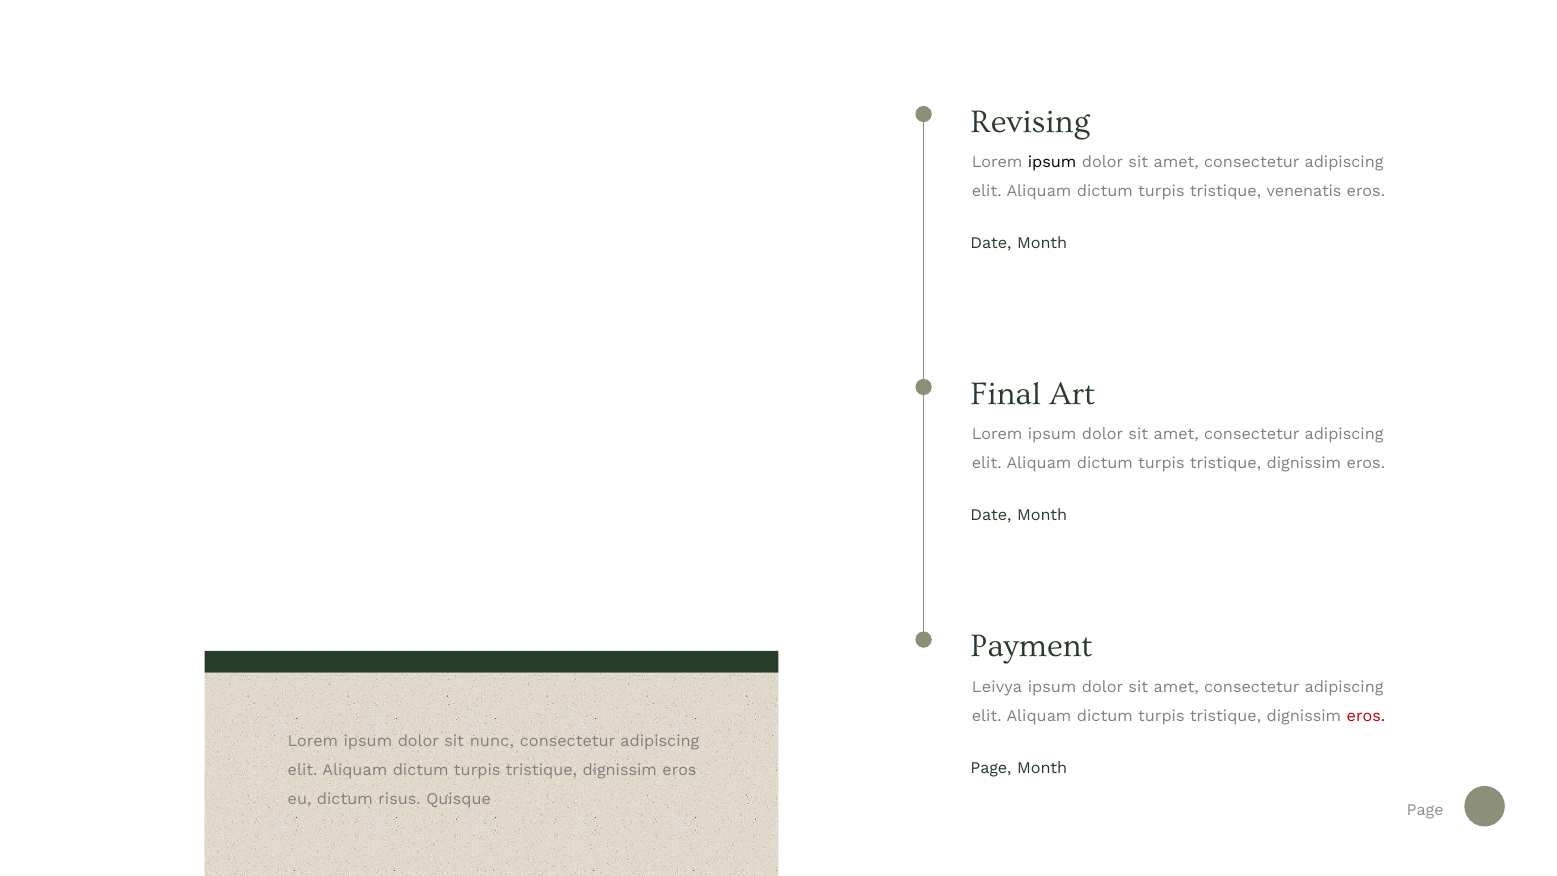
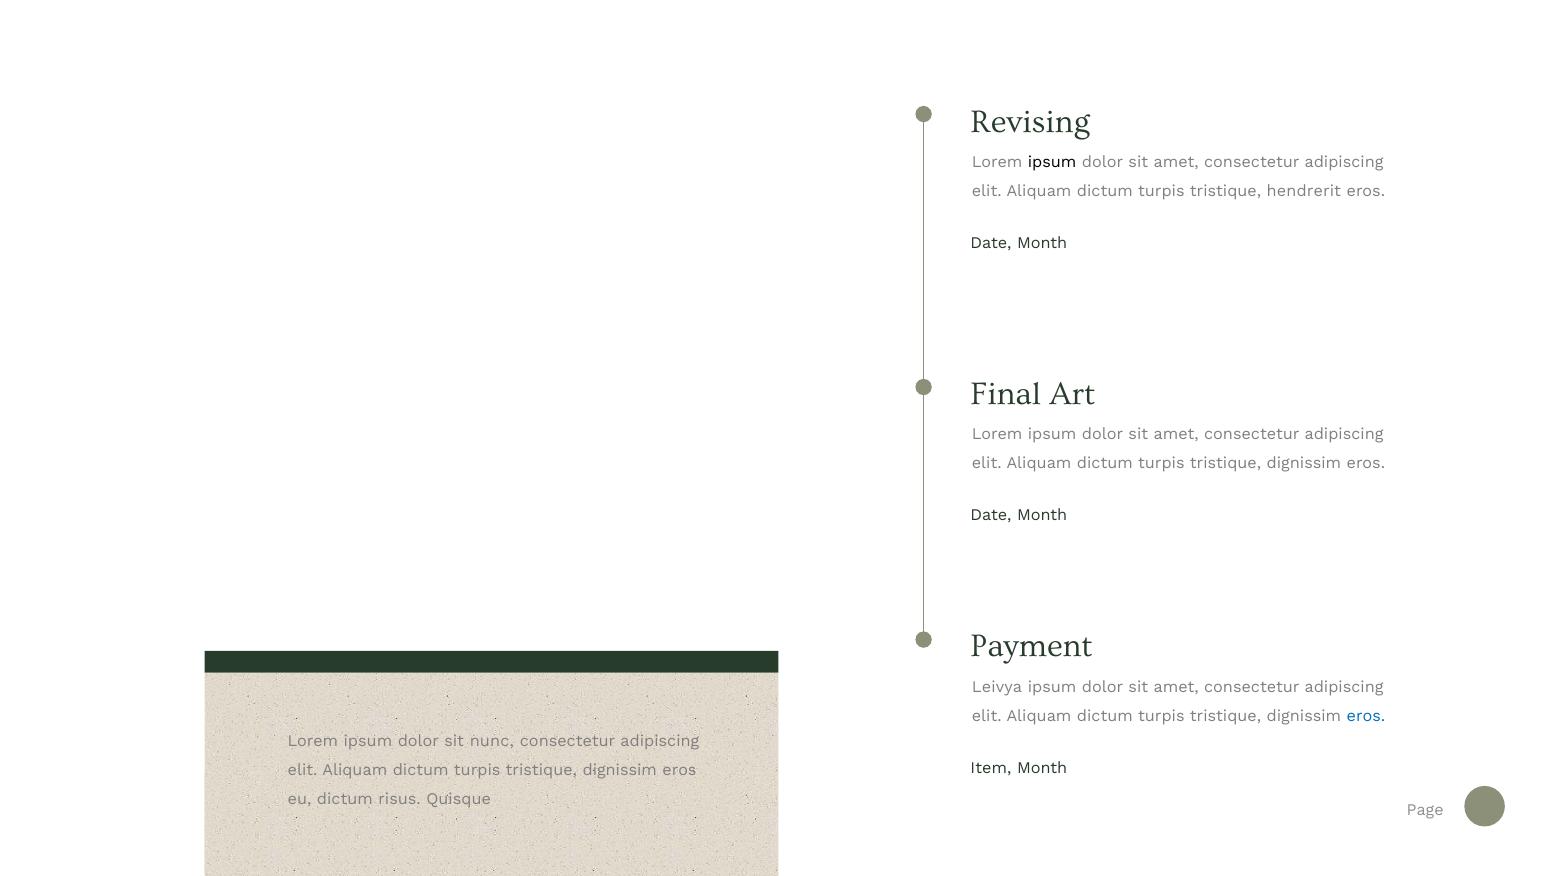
venenatis: venenatis -> hendrerit (1304, 191)
eros colour: red -> blue (1366, 716)
Page: Page -> Item (991, 768)
